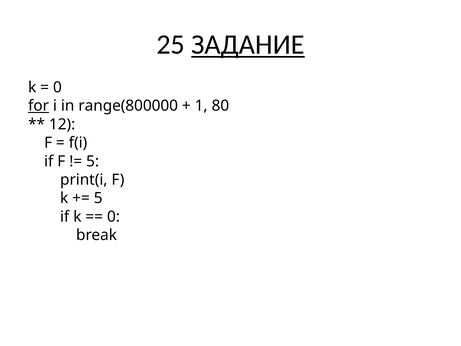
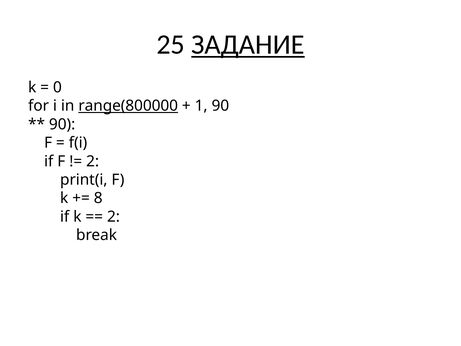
for underline: present -> none (39, 106)
range(800000 underline: none -> present (128, 106)
1 80: 80 -> 90 (220, 106)
12: 12 -> 90 (62, 124)
5: 5 -> 2 (93, 161)
5: 5 -> 8 (98, 198)
0: 0 -> 2 (113, 216)
